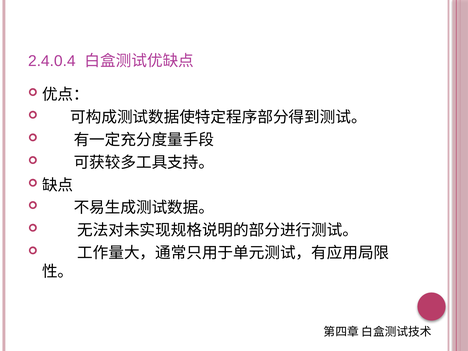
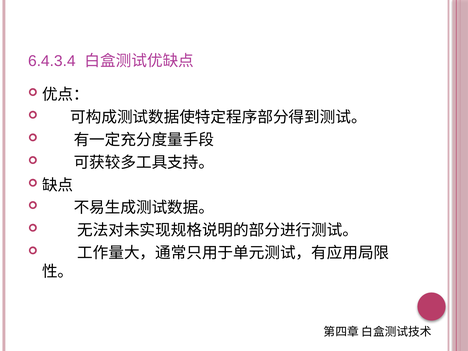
2.4.0.4: 2.4.0.4 -> 6.4.3.4 (52, 61)
